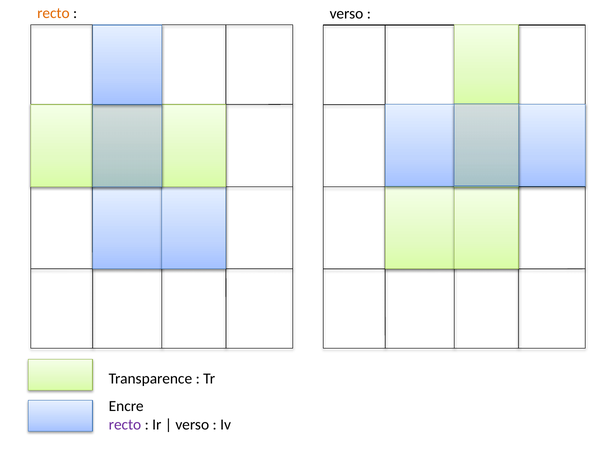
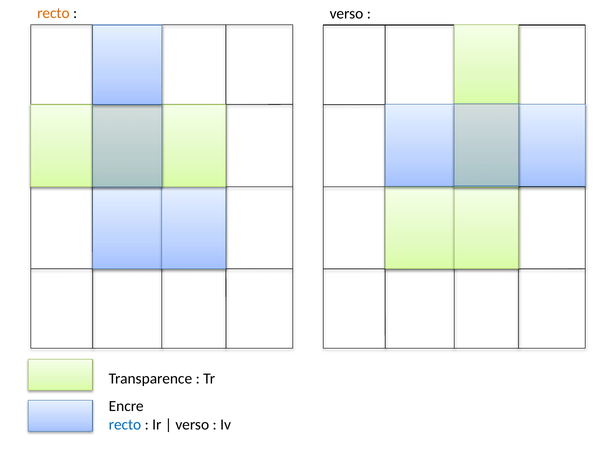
recto colour: purple -> blue (125, 425)
